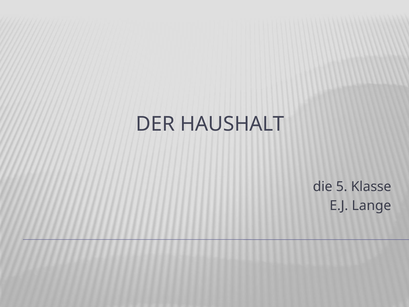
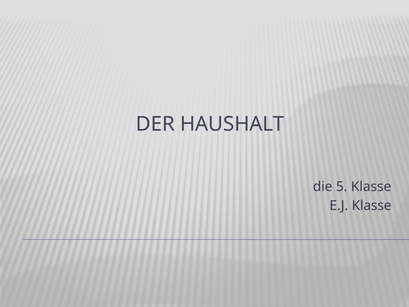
E.J Lange: Lange -> Klasse (372, 205)
